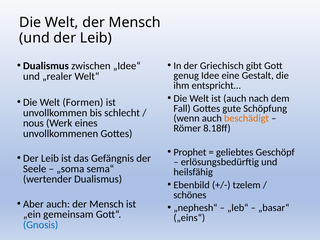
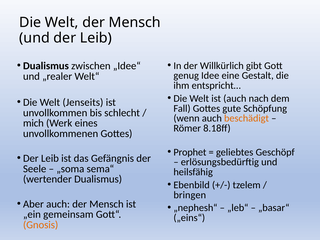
Griechisch: Griechisch -> Willkürlich (222, 66)
Formen: Formen -> Jenseits (83, 102)
nous: nous -> mich (33, 123)
schönes: schönes -> bringen (190, 195)
Gnosis colour: blue -> orange (41, 225)
